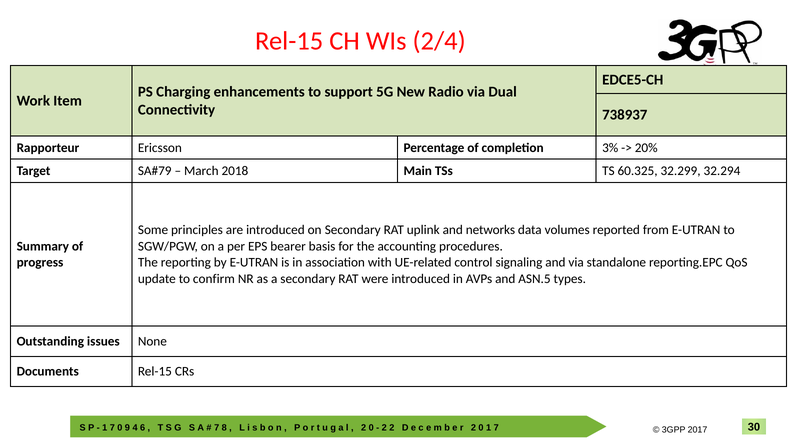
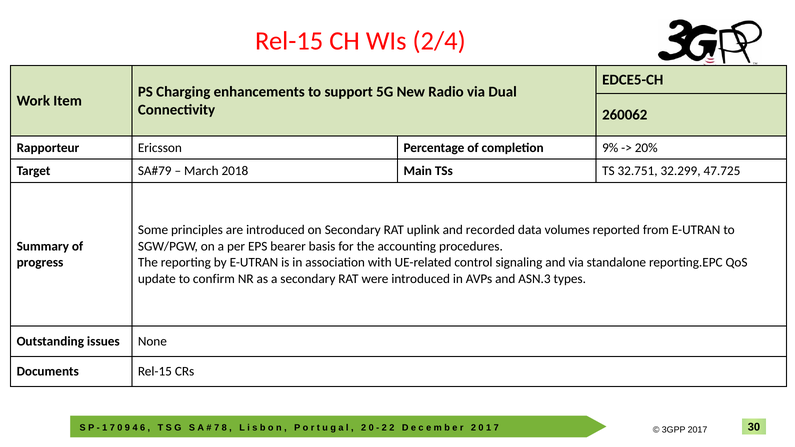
738937: 738937 -> 260062 (625, 115)
3%: 3% -> 9% (610, 148)
60.325: 60.325 -> 32.751 (638, 171)
32.294: 32.294 -> 47.725 (722, 171)
networks: networks -> recorded (490, 230)
ASN.5: ASN.5 -> ASN.3 (535, 279)
